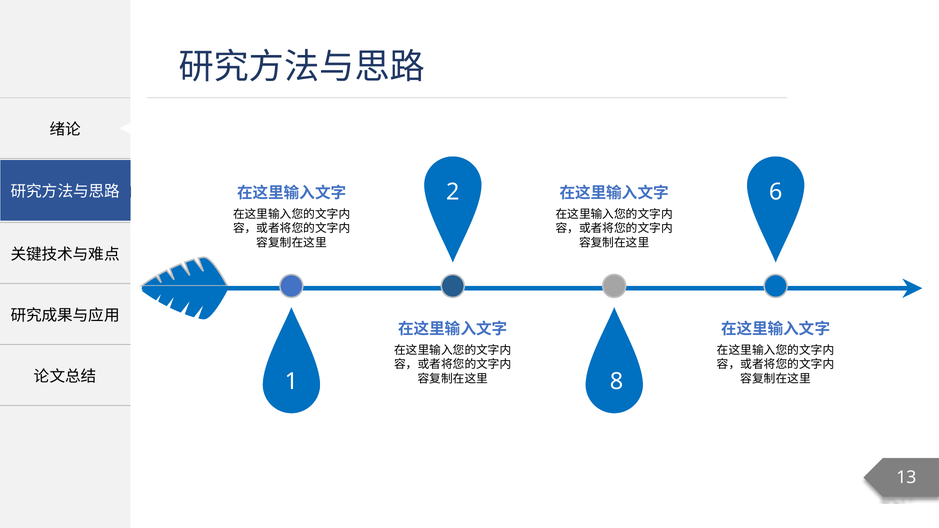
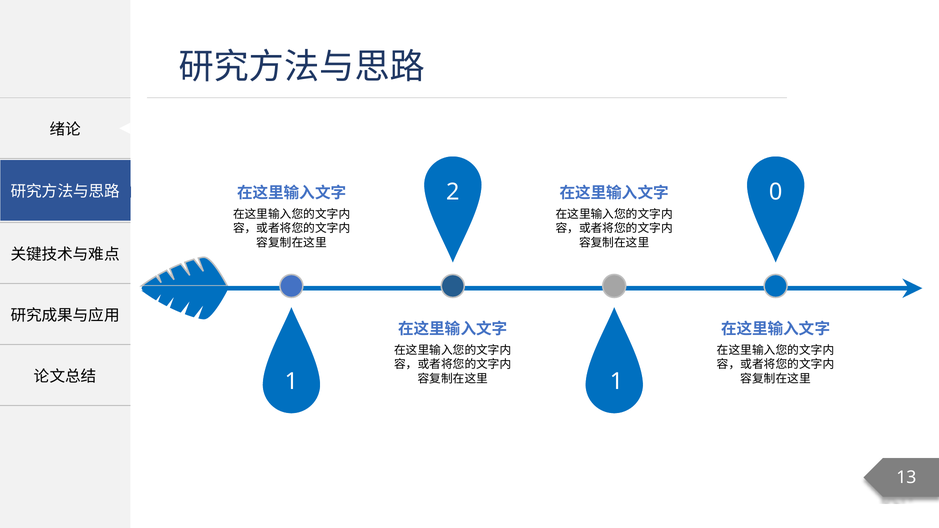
6: 6 -> 0 (776, 192)
1 8: 8 -> 1 (617, 382)
